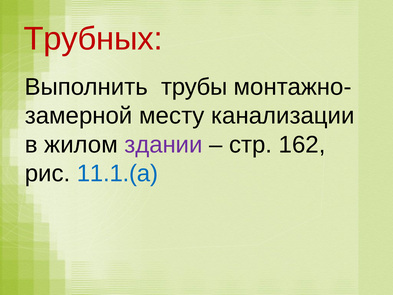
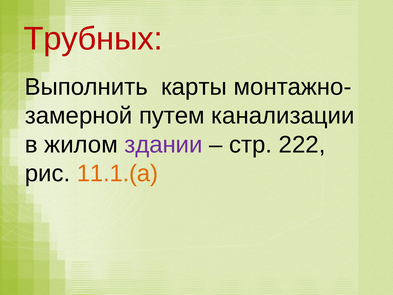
трубы: трубы -> карты (194, 87)
месту: месту -> путем (172, 116)
162: 162 -> 222 (302, 144)
11.1.(а colour: blue -> orange (117, 173)
